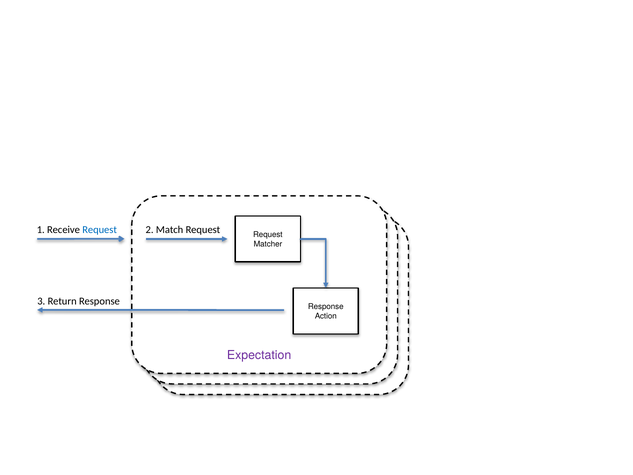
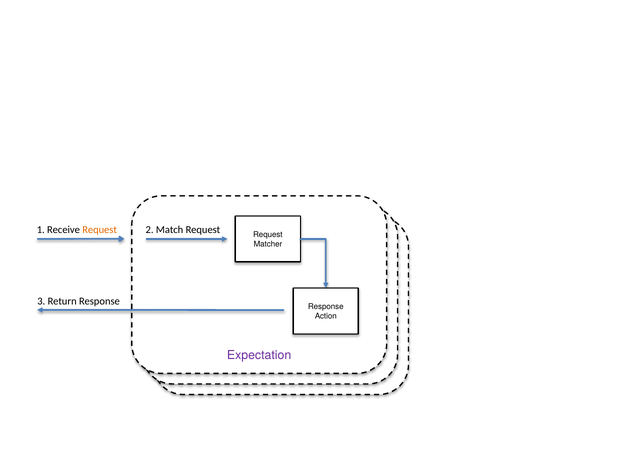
Request colour: blue -> orange (100, 230)
